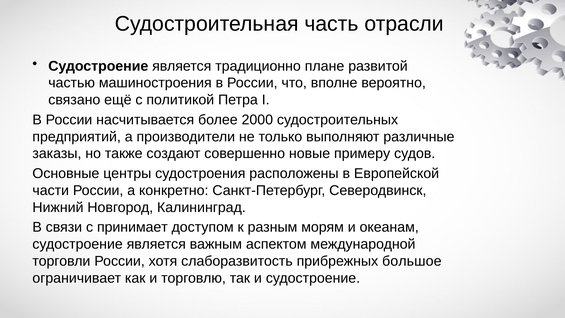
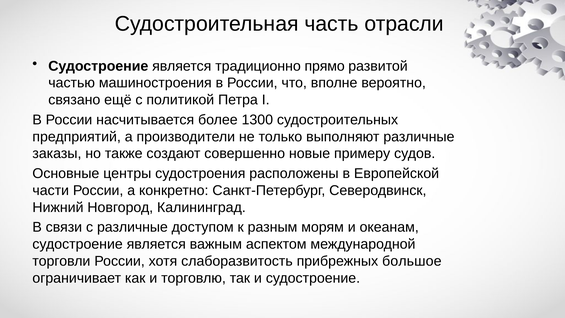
плане: плане -> прямо (325, 66)
2000: 2000 -> 1300 (257, 120)
с принимает: принимает -> различные (132, 227)
